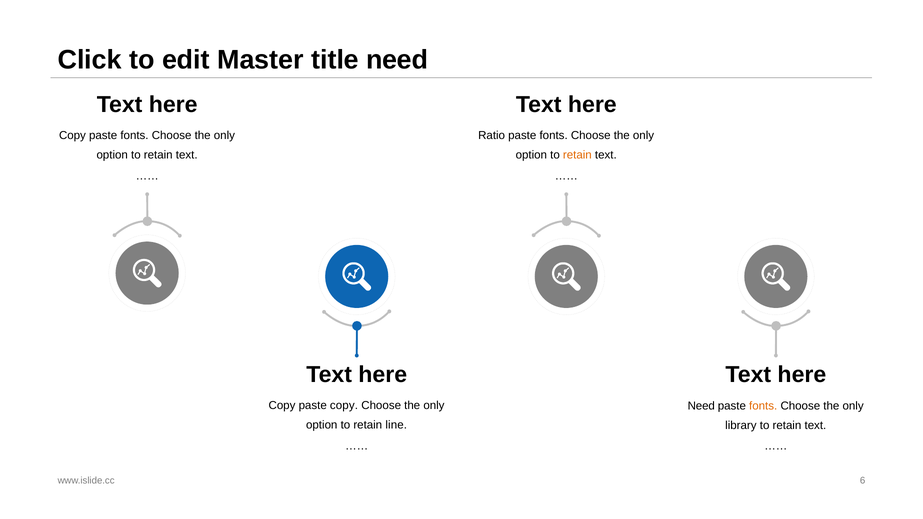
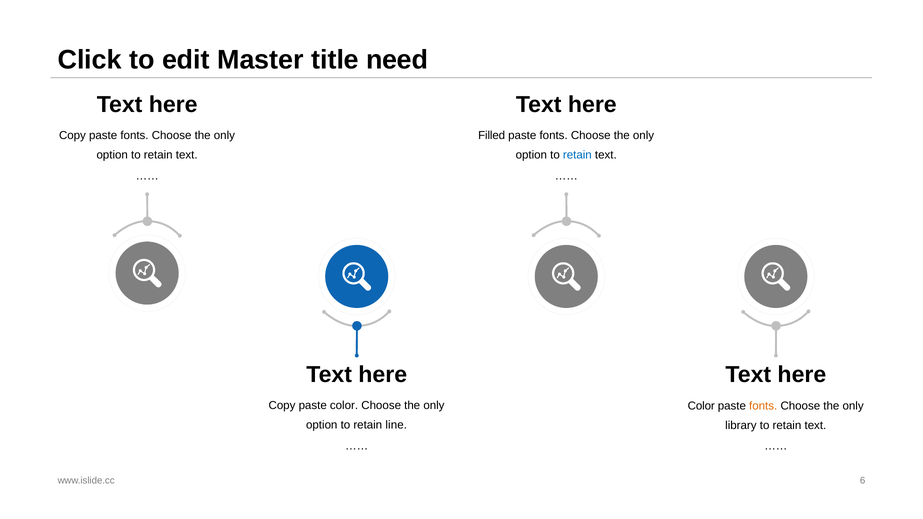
Ratio: Ratio -> Filled (492, 136)
retain colour: orange -> blue (577, 155)
paste copy: copy -> color (344, 406)
Need: Need -> Color (701, 406)
